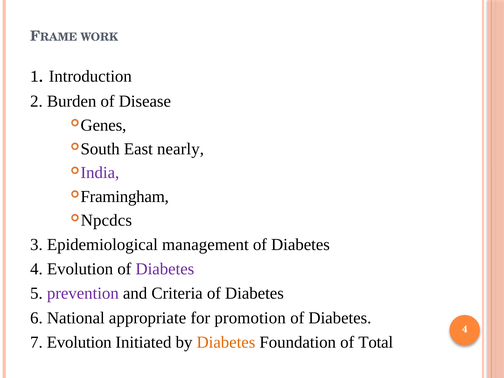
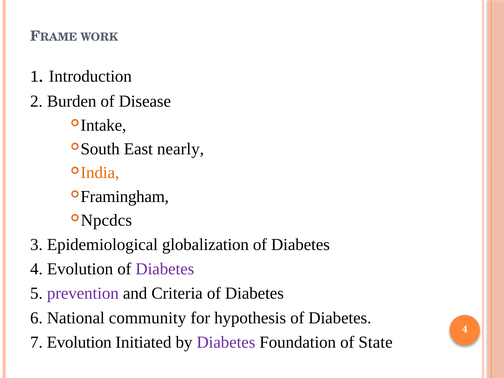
Genes: Genes -> Intake (103, 125)
India colour: purple -> orange (100, 173)
management: management -> globalization (205, 245)
appropriate: appropriate -> community (148, 318)
promotion: promotion -> hypothesis (250, 318)
Diabetes colour: orange -> purple (226, 342)
Total: Total -> State (376, 342)
